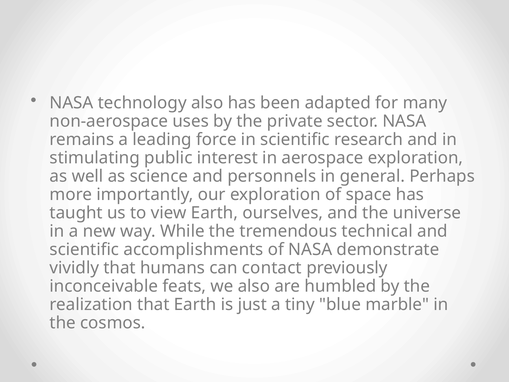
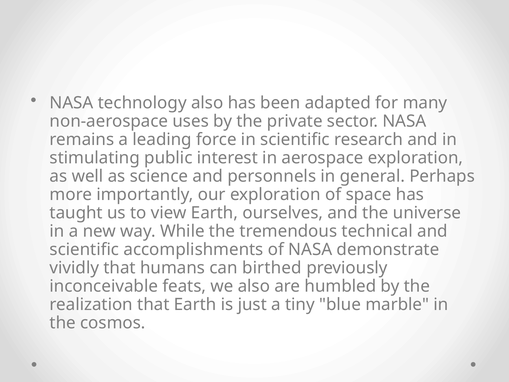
contact: contact -> birthed (272, 268)
